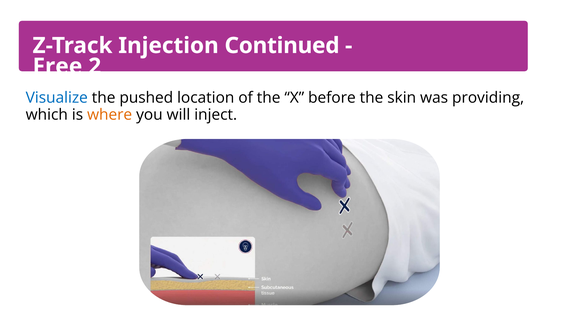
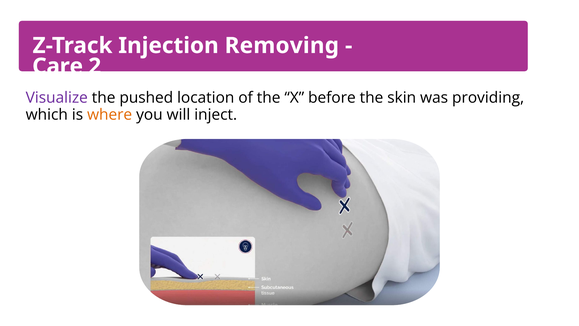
Continued: Continued -> Removing (282, 46)
Free: Free -> Care (58, 66)
Visualize colour: blue -> purple (57, 98)
